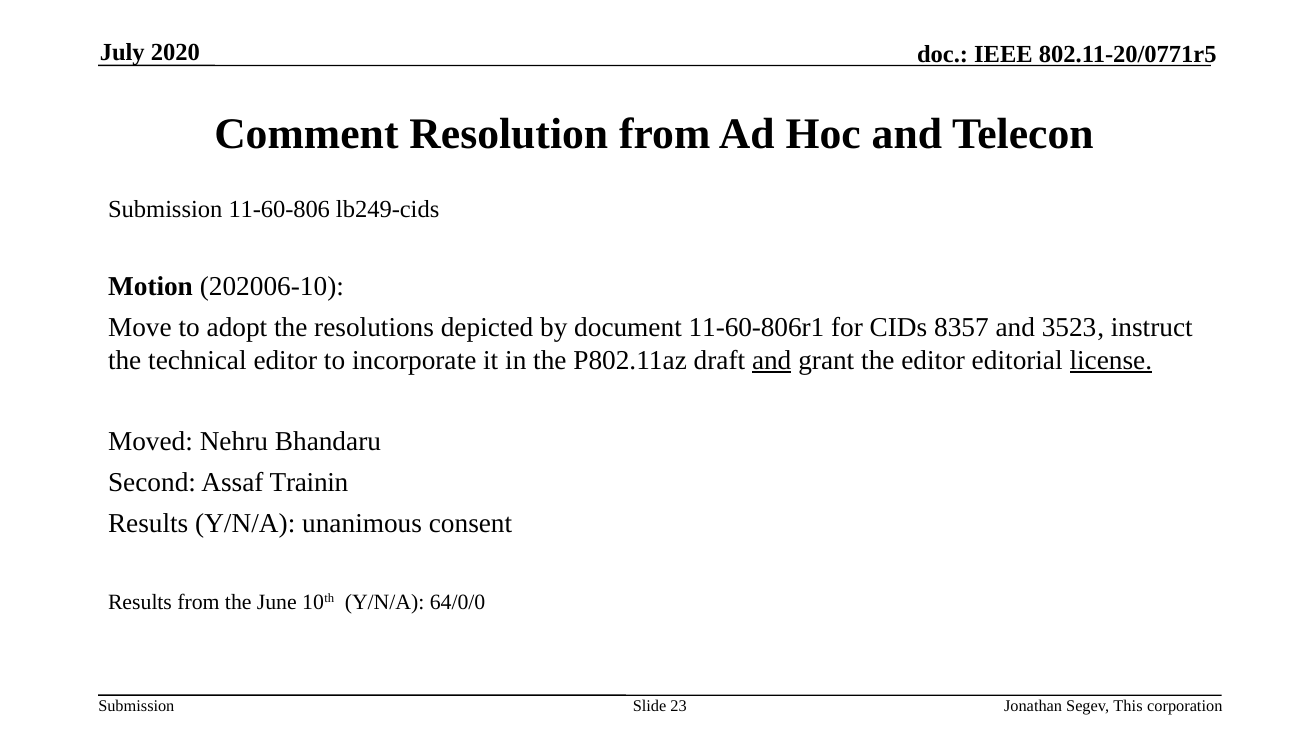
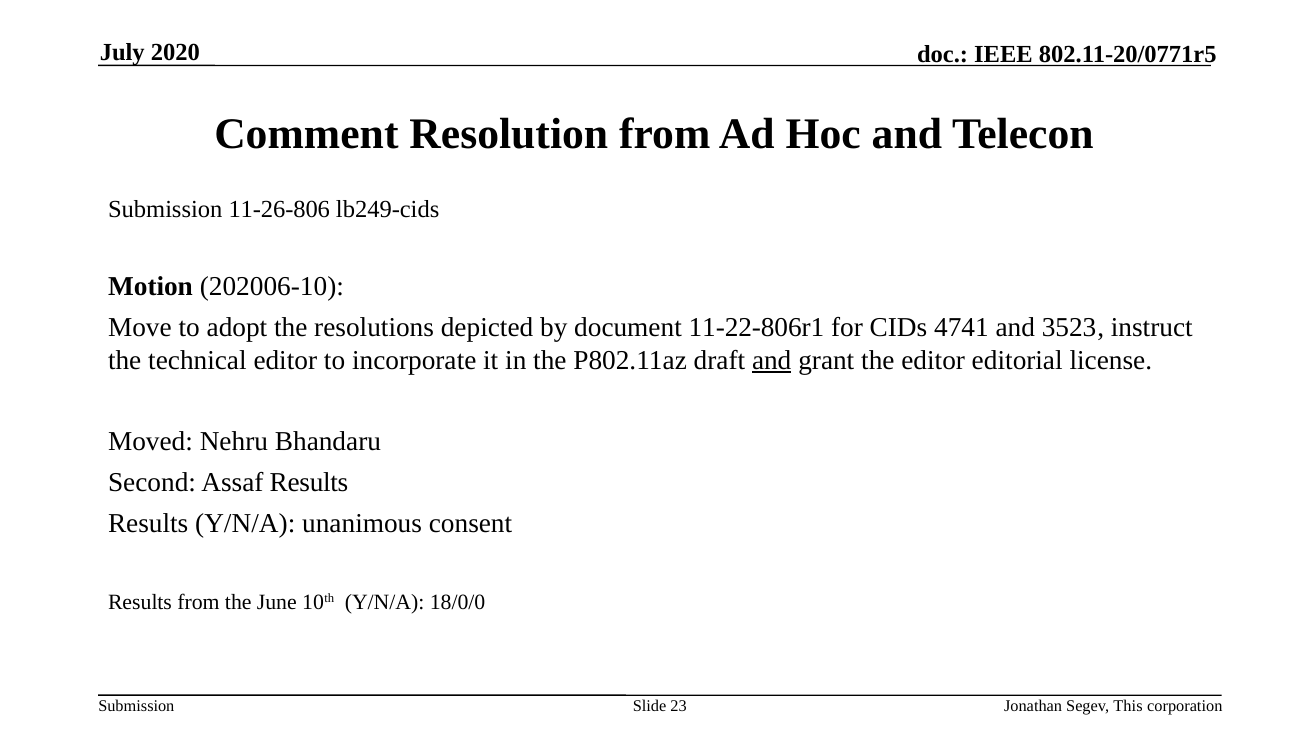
11-60-806: 11-60-806 -> 11-26-806 (279, 209)
11-60-806r1: 11-60-806r1 -> 11-22-806r1 (756, 327)
8357: 8357 -> 4741 (961, 327)
license underline: present -> none (1111, 360)
Assaf Trainin: Trainin -> Results (309, 483)
64/0/0: 64/0/0 -> 18/0/0 (458, 602)
